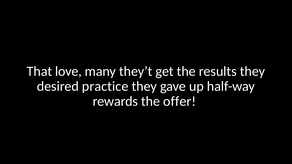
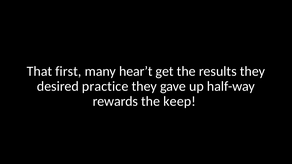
love: love -> first (68, 71)
they’t: they’t -> hear’t (136, 71)
offer: offer -> keep (180, 102)
